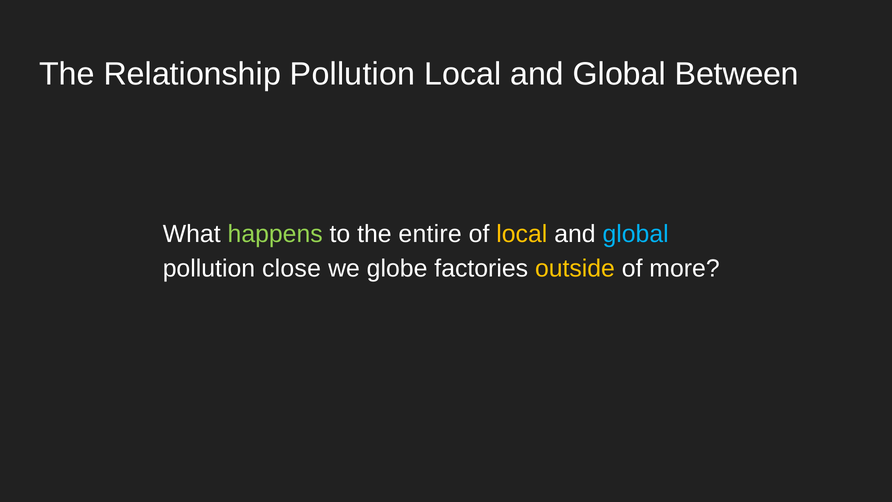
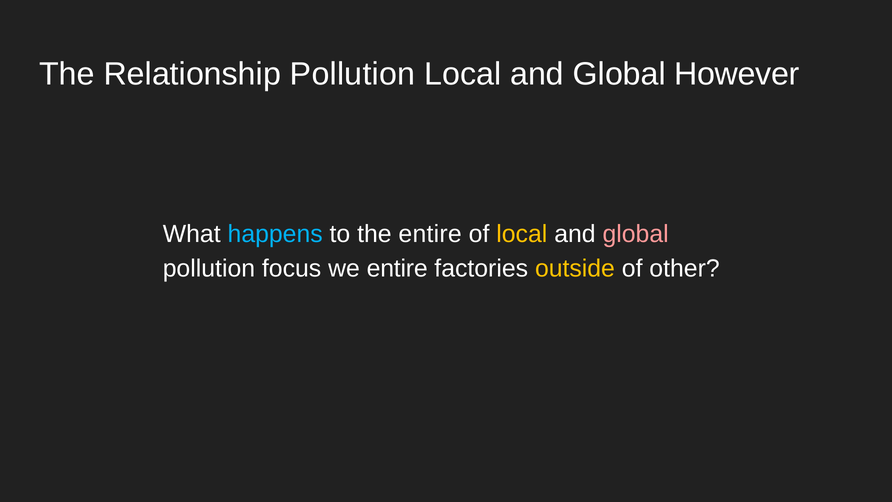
Between: Between -> However (737, 74)
happens colour: light green -> light blue (275, 234)
global colour: light blue -> pink (636, 234)
close: close -> focus (292, 268)
we globe: globe -> entire (397, 268)
more: more -> other (685, 268)
